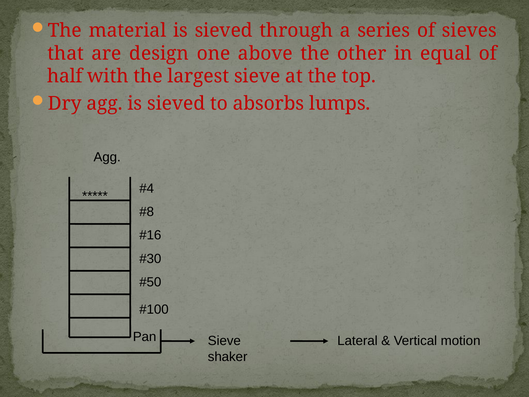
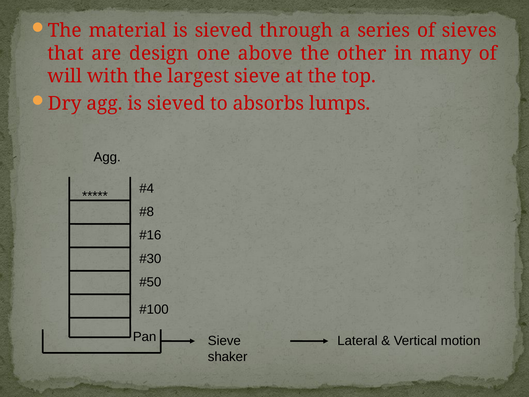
equal: equal -> many (446, 53)
half: half -> will (65, 76)
